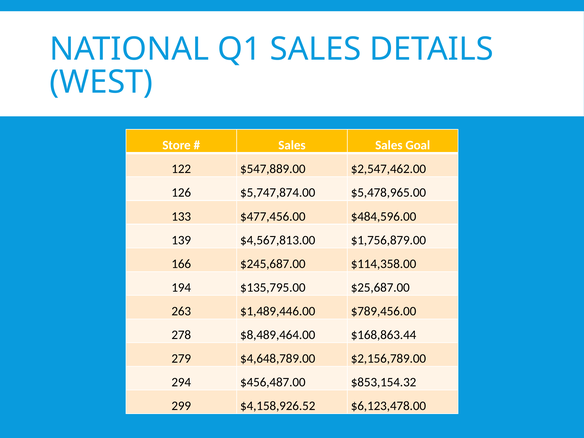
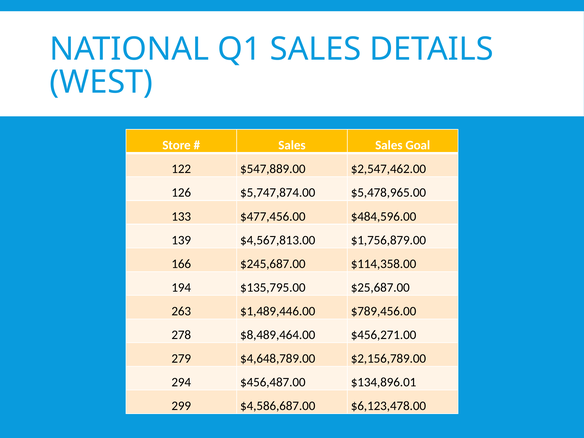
$168,863.44: $168,863.44 -> $456,271.00 (384, 335)
$853,154.32: $853,154.32 -> $134,896.01 (384, 382)
$4,158,926.52: $4,158,926.52 -> $4,586,687.00 (278, 406)
